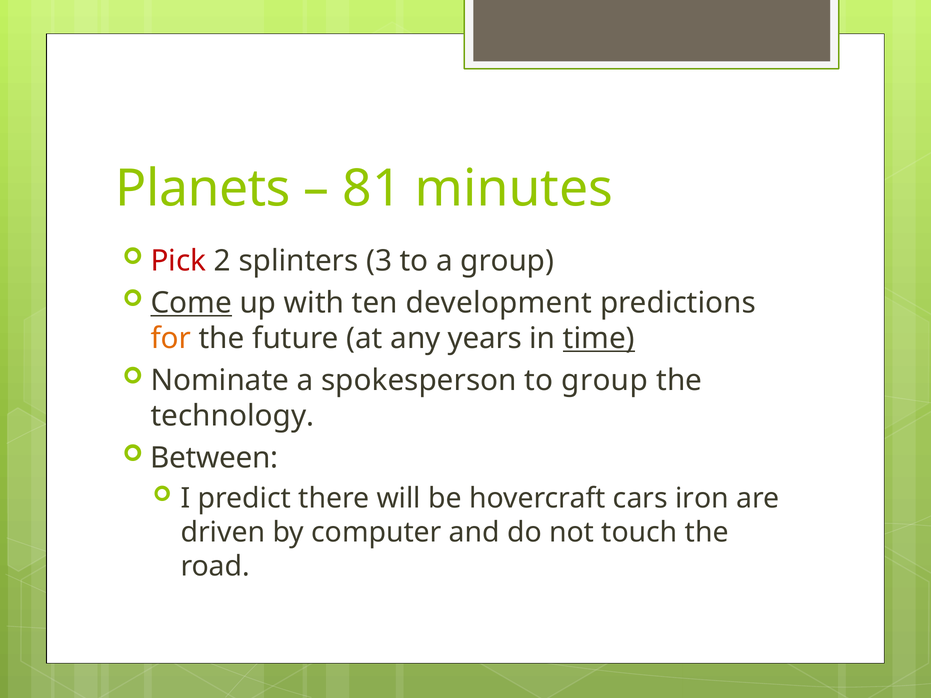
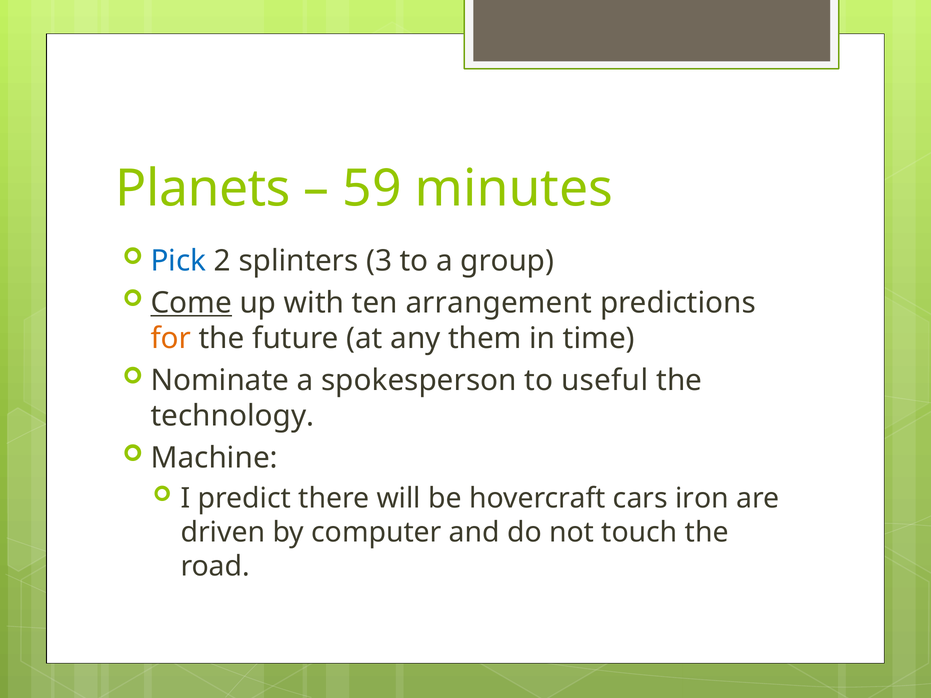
81: 81 -> 59 (372, 189)
Pick colour: red -> blue (178, 261)
development: development -> arrangement (499, 303)
years: years -> them (485, 339)
time underline: present -> none (599, 339)
to group: group -> useful (605, 381)
Between: Between -> Machine (214, 458)
